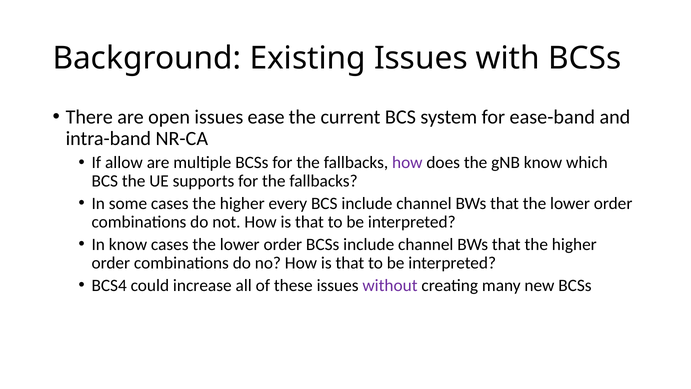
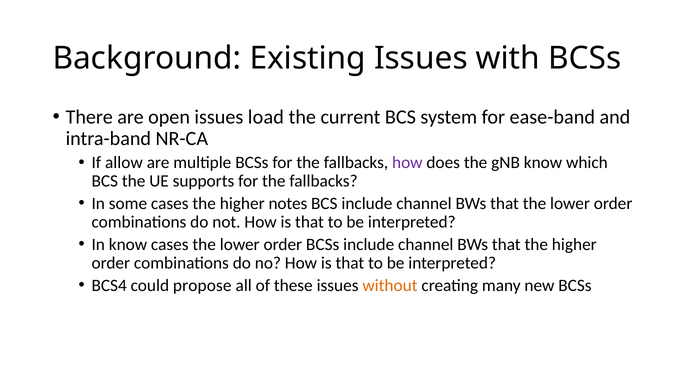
ease: ease -> load (266, 117)
every: every -> notes (288, 203)
increase: increase -> propose (202, 285)
without colour: purple -> orange (390, 285)
